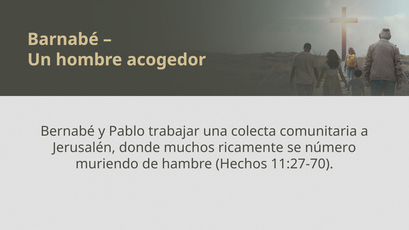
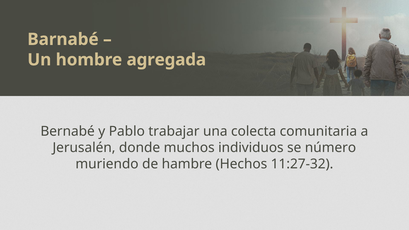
acogedor: acogedor -> agregada (166, 60)
ricamente: ricamente -> individuos (251, 148)
11:27-70: 11:27-70 -> 11:27-32 (302, 164)
